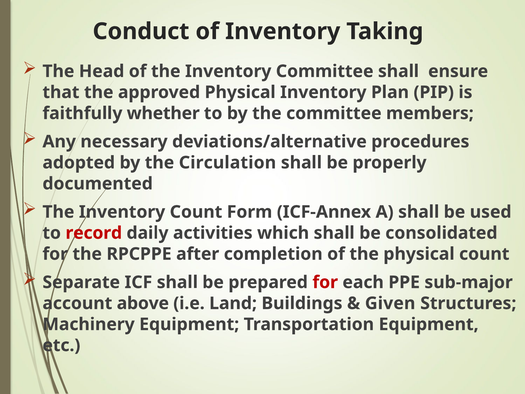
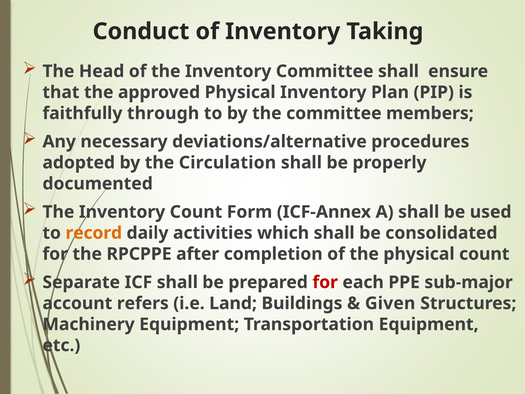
whether: whether -> through (163, 113)
record colour: red -> orange (94, 233)
above: above -> refers (143, 303)
